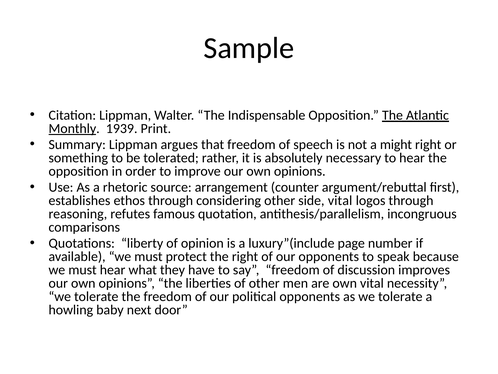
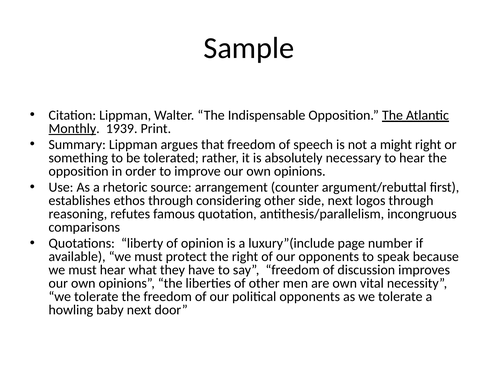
side vital: vital -> next (340, 200)
